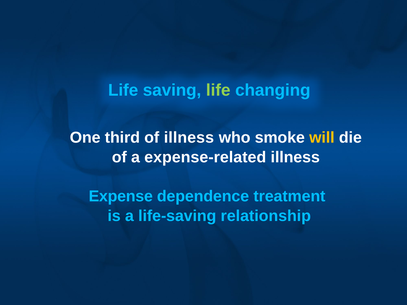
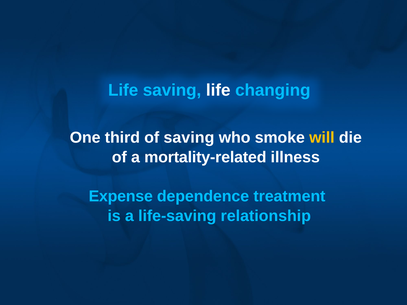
life colour: light green -> white (218, 90)
of illness: illness -> saving (189, 138)
expense-related: expense-related -> mortality-related (205, 158)
